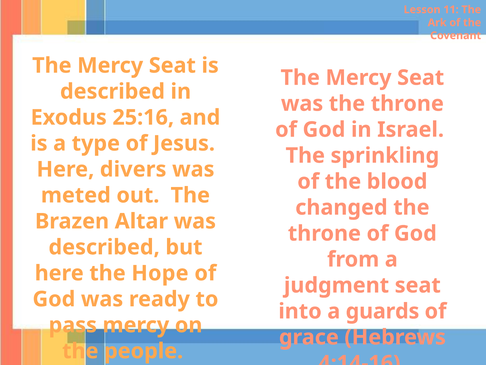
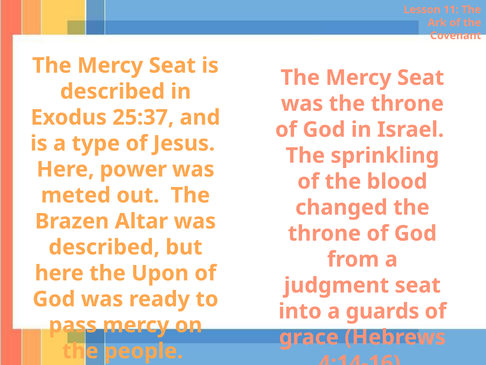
25:16: 25:16 -> 25:37 (143, 117)
divers: divers -> power (133, 169)
Hope: Hope -> Upon (160, 273)
